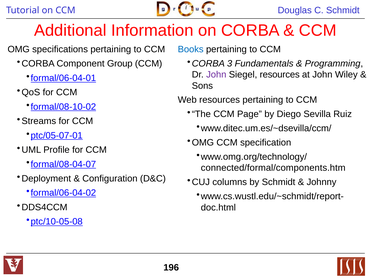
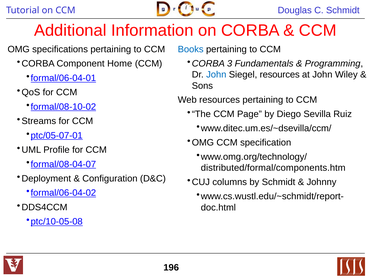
Group: Group -> Home (120, 64)
John colour: purple -> blue (216, 75)
connected/formal/components.htm: connected/formal/components.htm -> distributed/formal/components.htm (273, 168)
